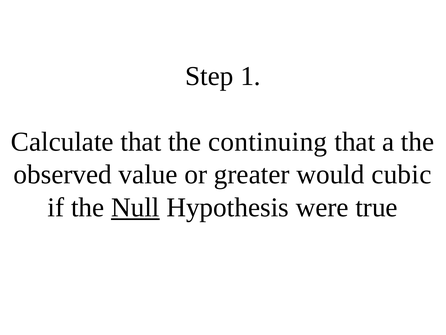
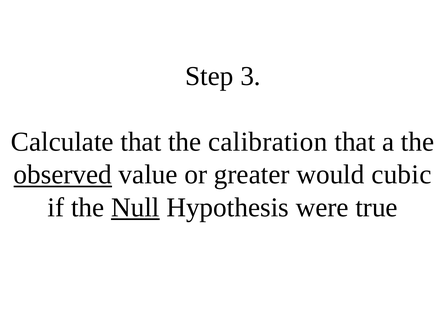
1: 1 -> 3 (251, 76)
continuing: continuing -> calibration (268, 142)
observed underline: none -> present (63, 174)
